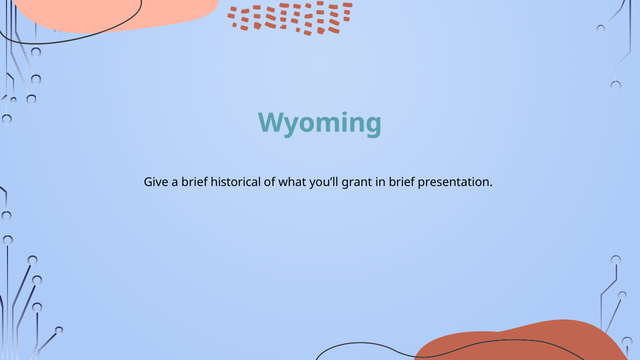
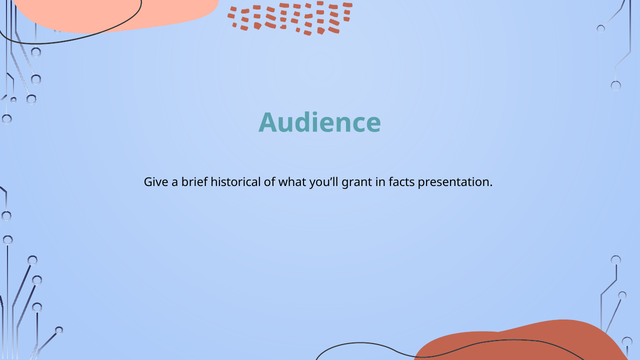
Wyoming: Wyoming -> Audience (320, 123)
in brief: brief -> facts (402, 182)
